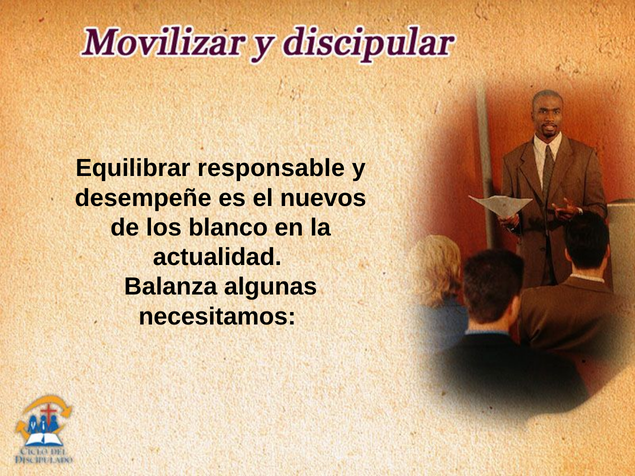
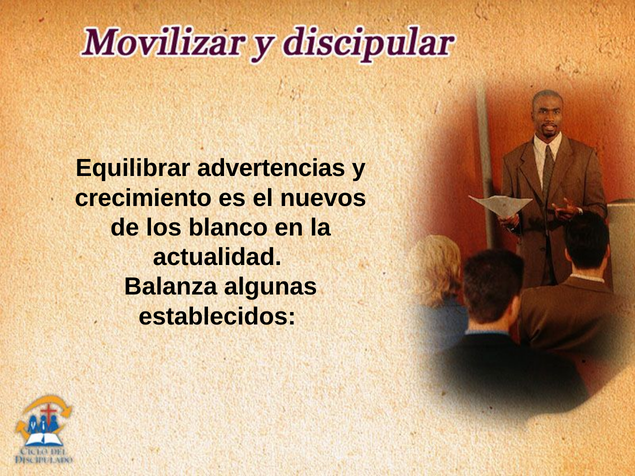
responsable: responsable -> advertencias (271, 168)
desempeñe: desempeñe -> crecimiento (143, 198)
necesitamos: necesitamos -> establecidos (217, 317)
